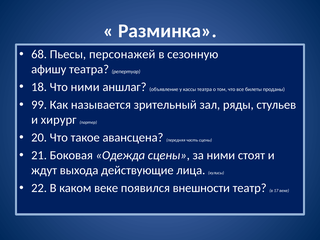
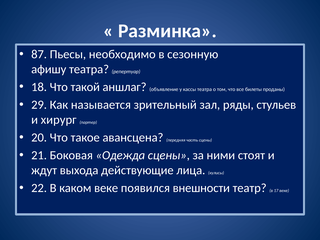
68: 68 -> 87 (39, 54)
персонажей: персонажей -> необходимо (122, 54)
Что ними: ними -> такой (85, 87)
99: 99 -> 29 (39, 105)
